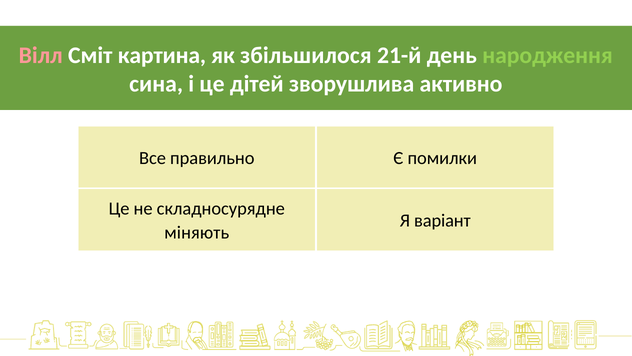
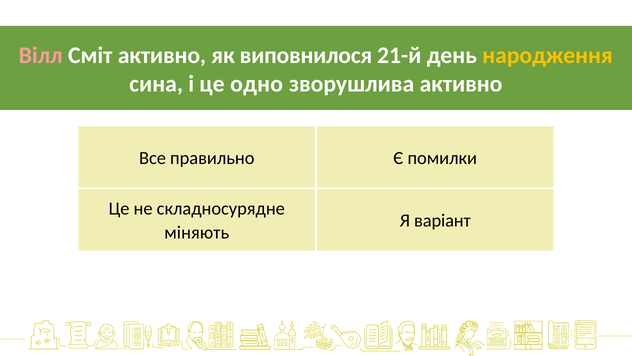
Сміт картина: картина -> активно (162, 55)
збільшилося: збільшилося -> виповнилося (306, 55)
народження colour: light green -> yellow (548, 55)
дітей: дітей -> одно (257, 84)
